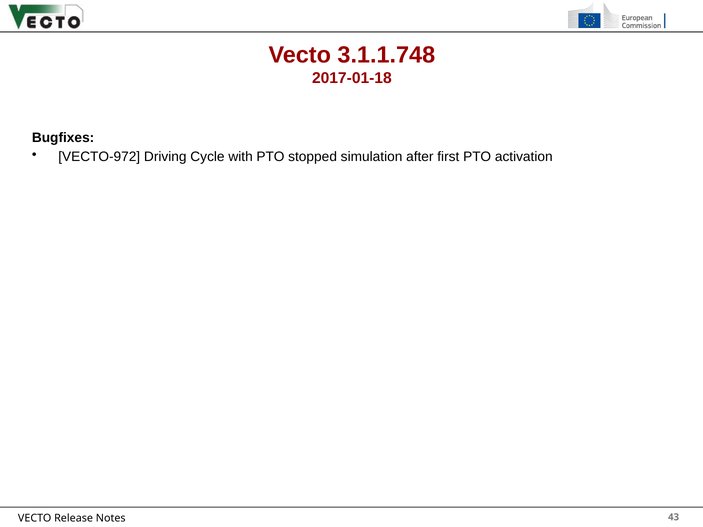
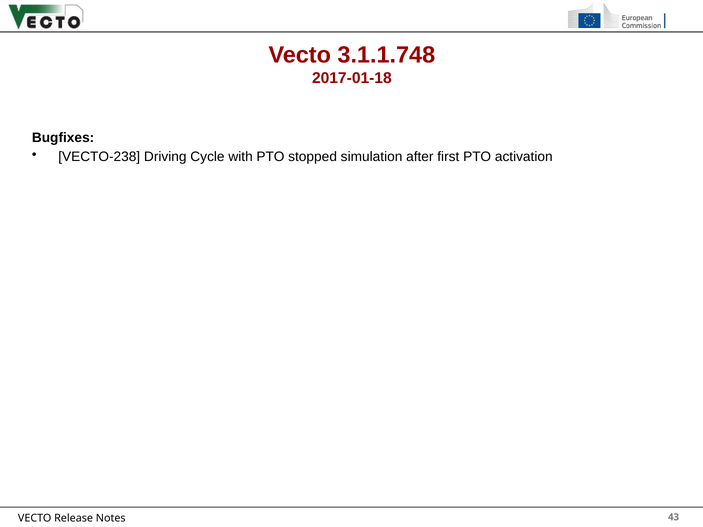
VECTO-972: VECTO-972 -> VECTO-238 (99, 157)
